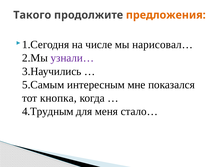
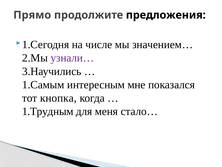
Такого: Такого -> Прямо (32, 15)
предложения colour: orange -> black (166, 15)
нарисовал…: нарисовал… -> значением… (163, 44)
5.Самым: 5.Самым -> 1.Самым (43, 84)
4.Трудным: 4.Трудным -> 1.Трудным (48, 111)
